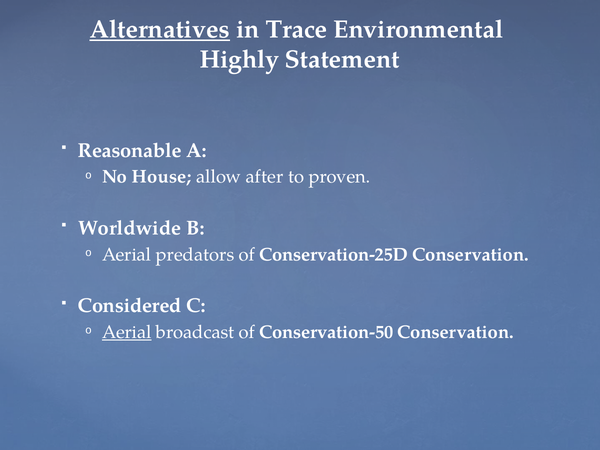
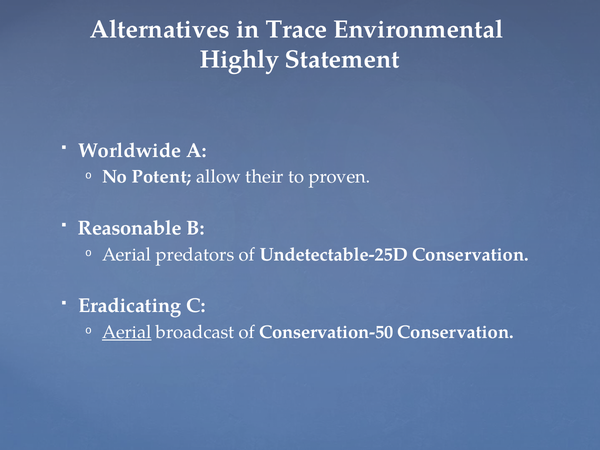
Alternatives underline: present -> none (160, 30)
Reasonable: Reasonable -> Worldwide (130, 150)
House: House -> Potent (162, 177)
after: after -> their (265, 177)
Worldwide: Worldwide -> Reasonable (130, 228)
Conservation-25D: Conservation-25D -> Undetectable-25D (334, 255)
Considered: Considered -> Eradicating (130, 306)
